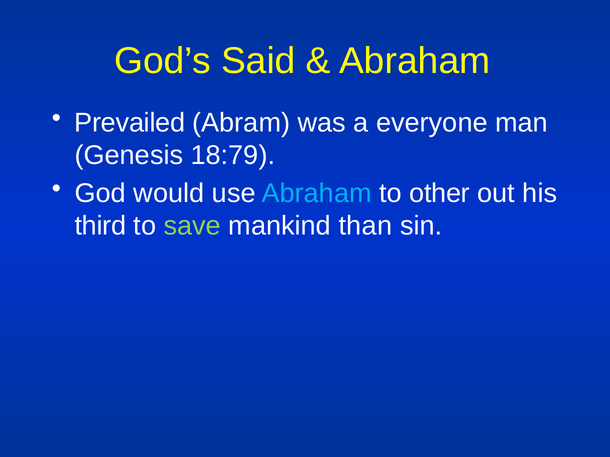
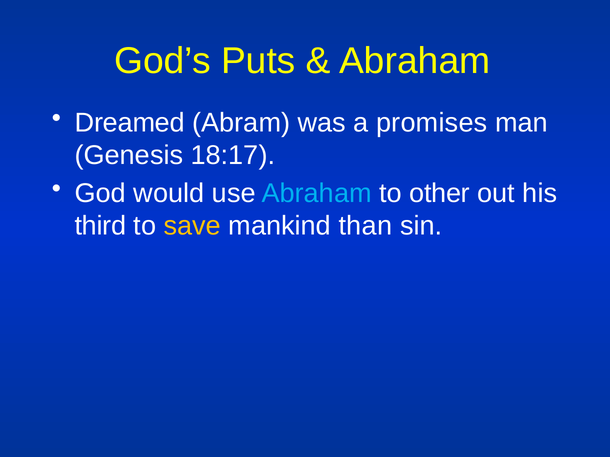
Said: Said -> Puts (258, 61)
Prevailed: Prevailed -> Dreamed (130, 123)
everyone: everyone -> promises (432, 123)
18:79: 18:79 -> 18:17 (233, 155)
save colour: light green -> yellow (192, 226)
